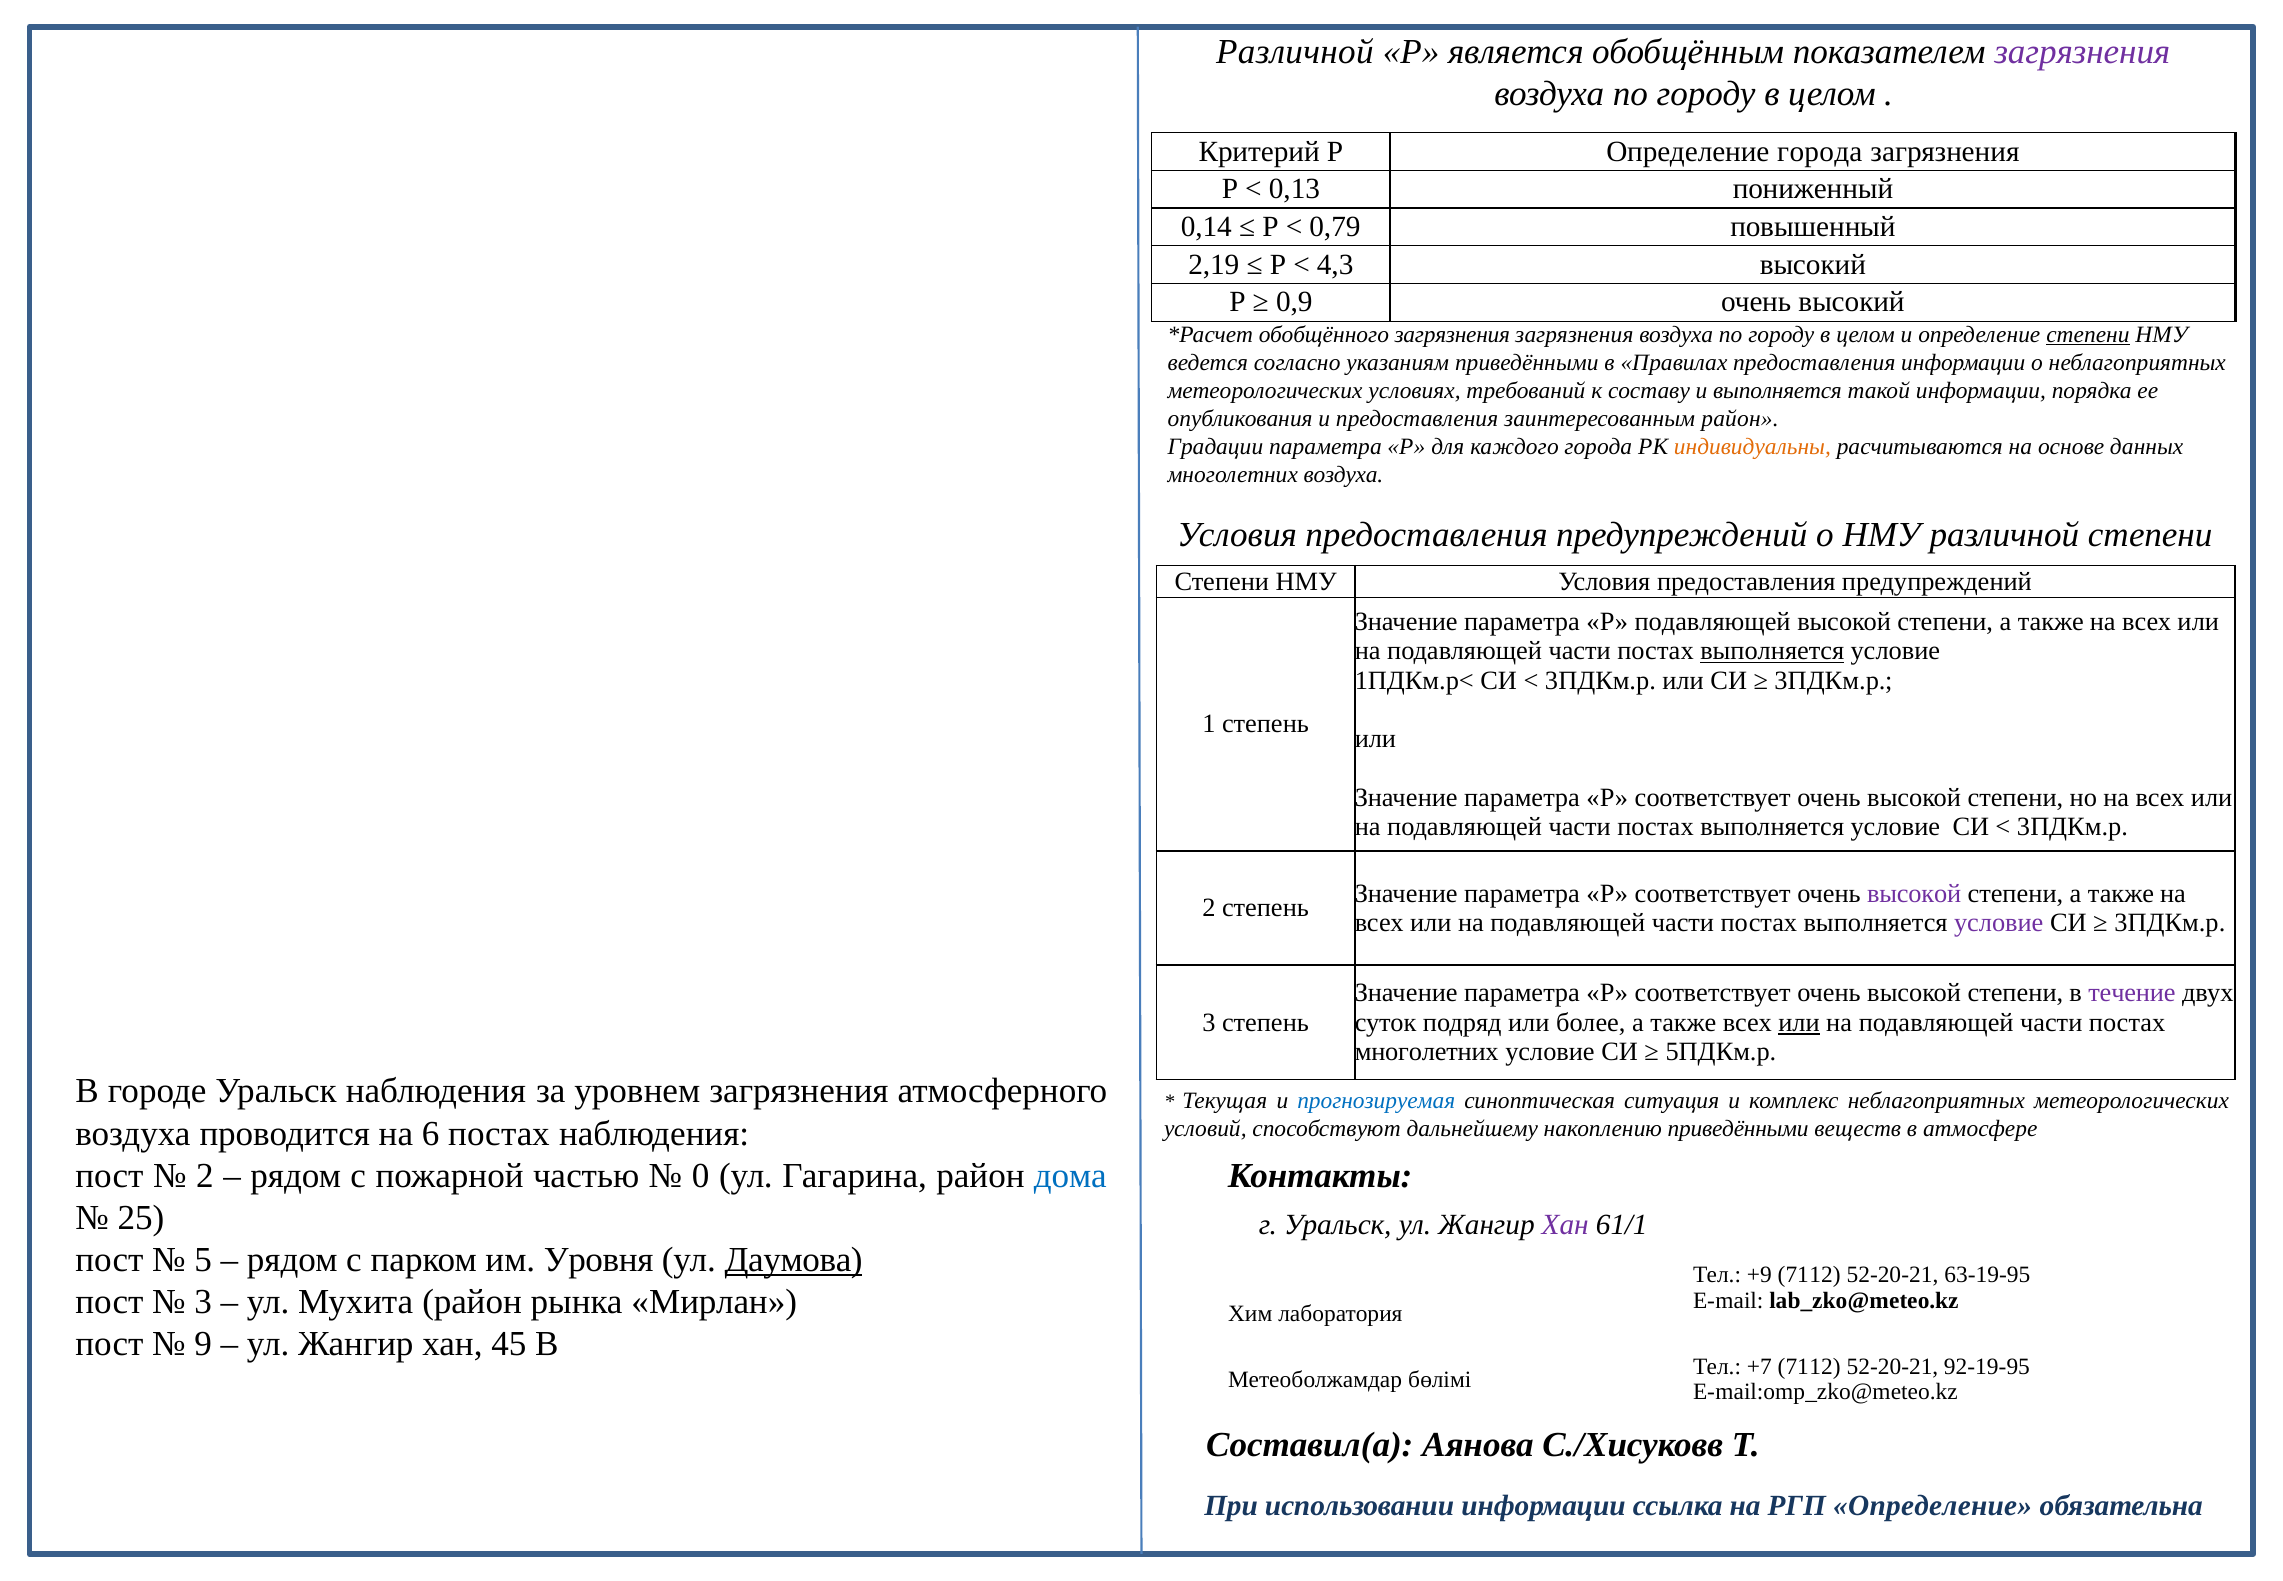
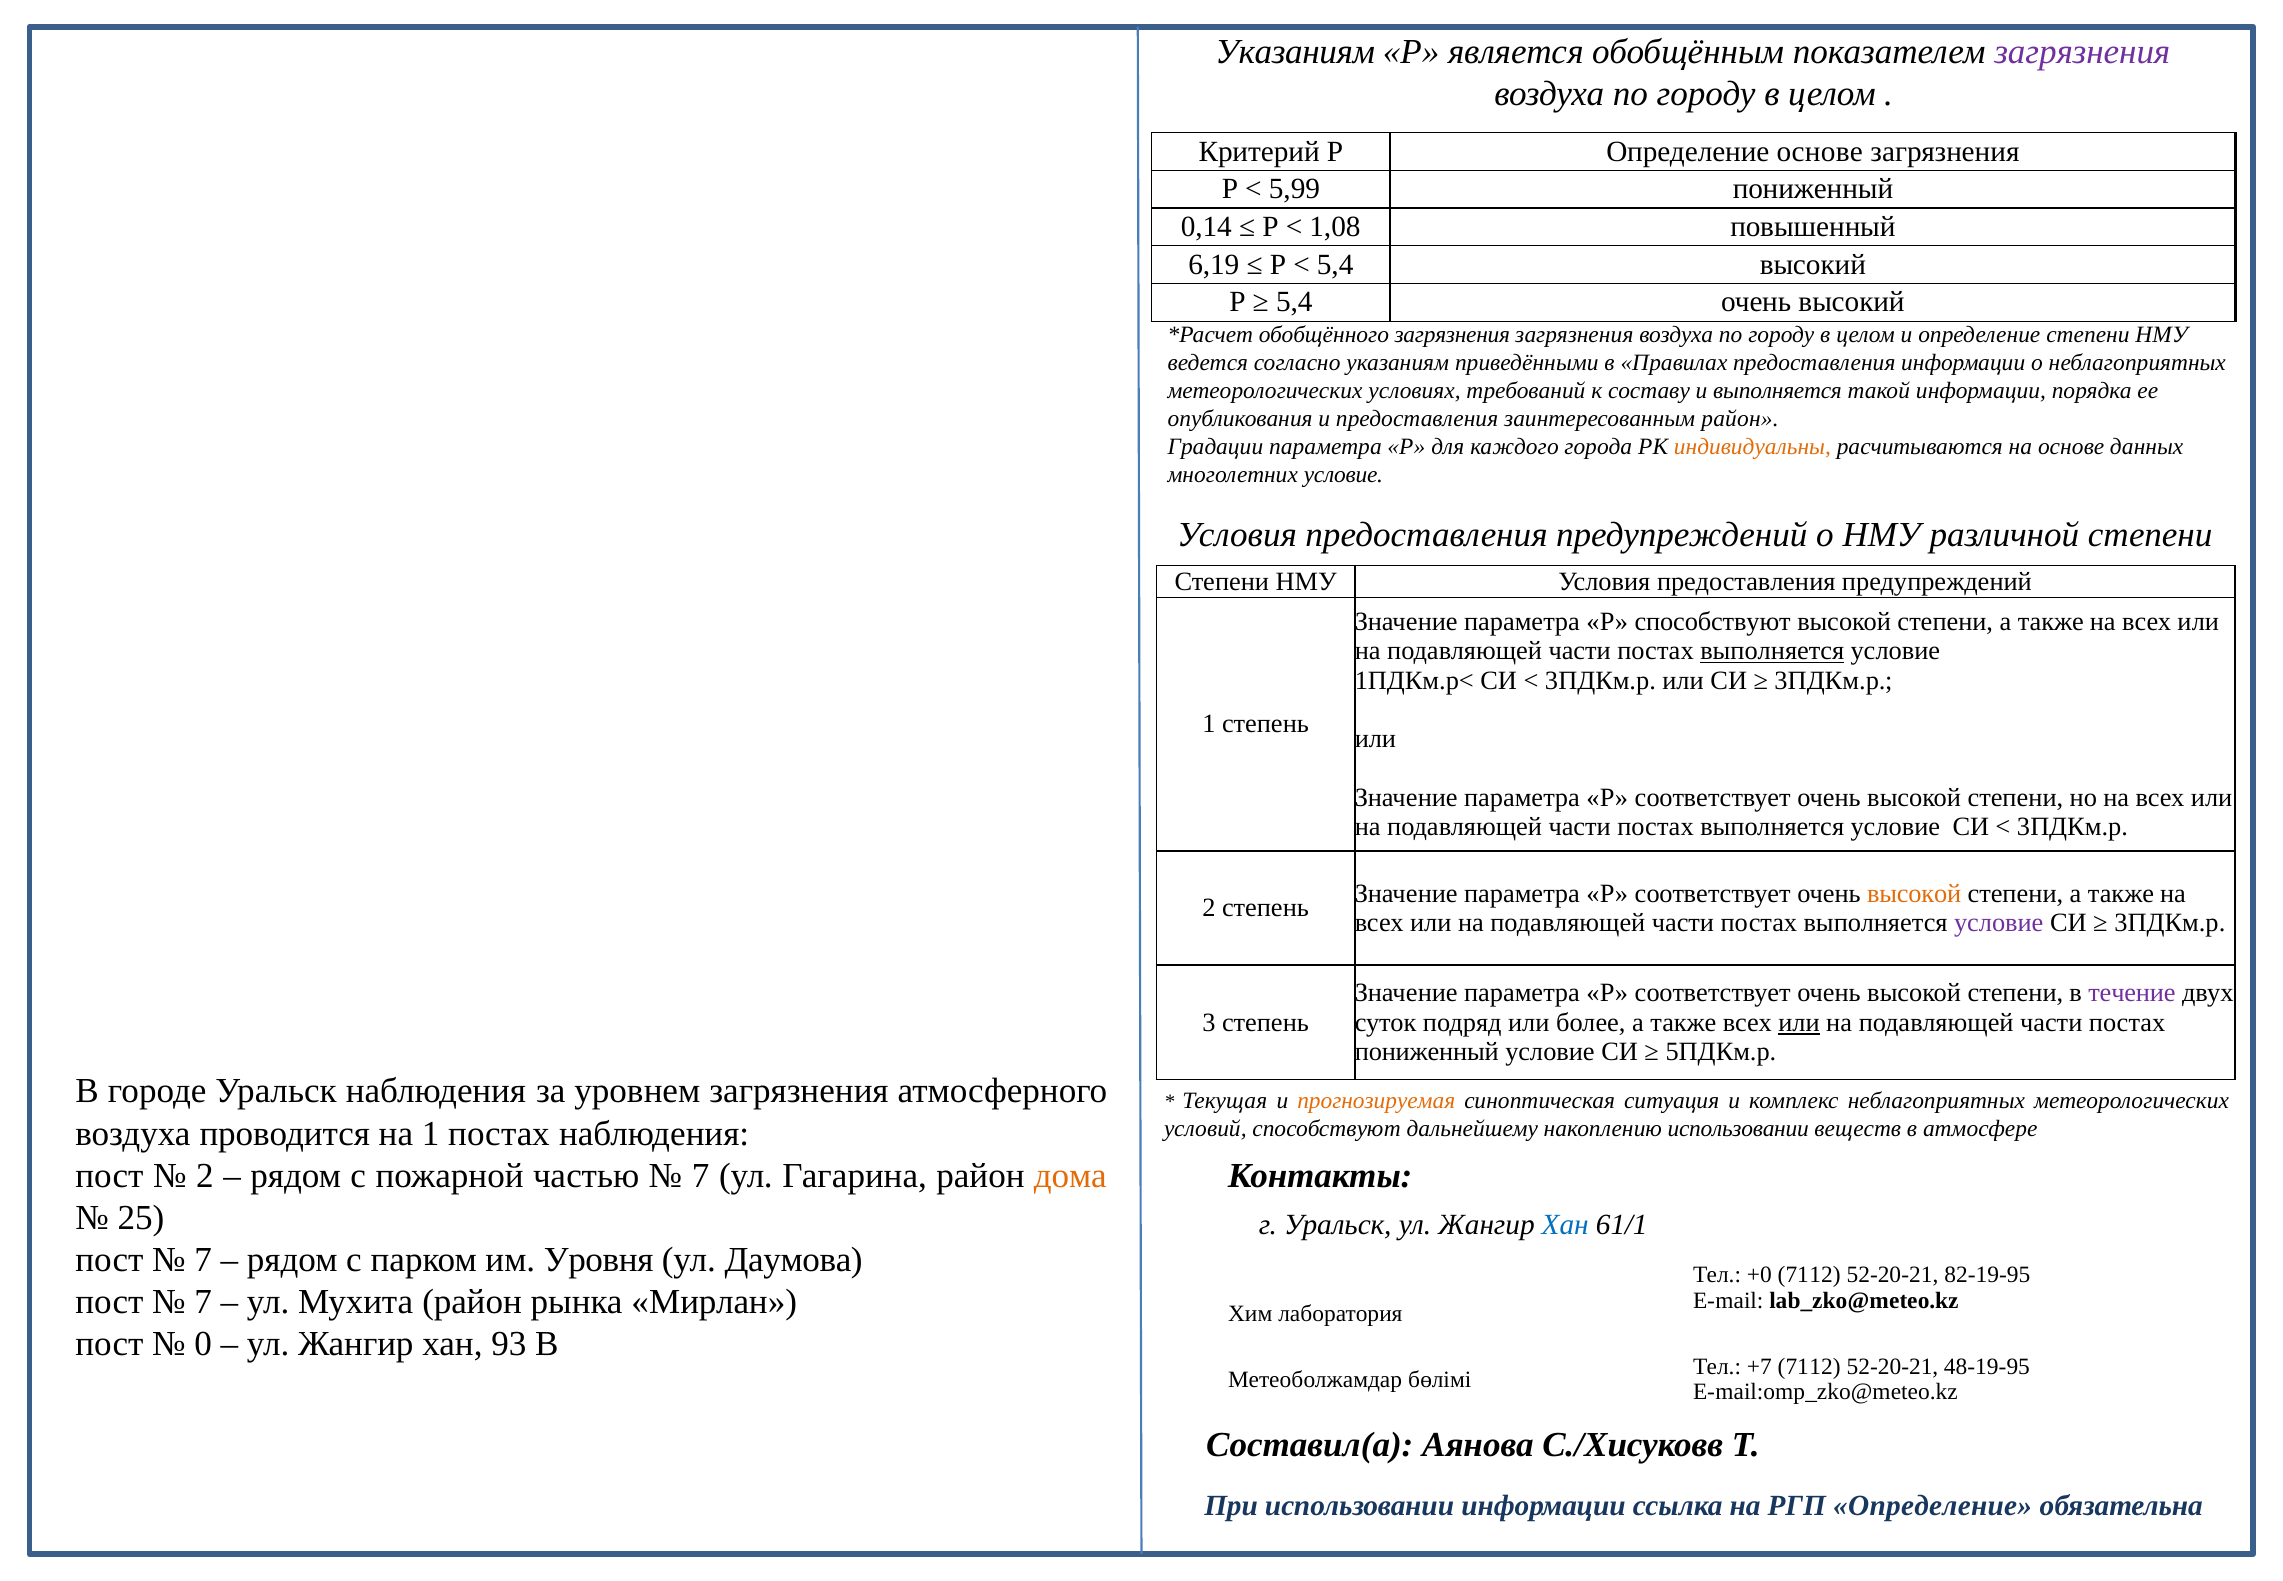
Различной: Различной -> Указаниям (1295, 52)
Определение города: города -> основе (1820, 151)
0,13: 0,13 -> 5,99 (1294, 189)
0,79: 0,79 -> 1,08 (1335, 227)
2,19: 2,19 -> 6,19 (1214, 264)
4,3: 4,3 -> 5,4 (1335, 264)
0,9: 0,9 -> 5,4 (1294, 302)
степени underline: present -> none (2088, 335)
многолетних воздуха: воздуха -> условие (1343, 475)
Р подавляющей: подавляющей -> способствуют (1713, 622)
высокой colour: purple -> orange (1914, 893)
многолетних: многолетних -> пониженный (1427, 1051)
прогнозируемая colour: blue -> orange (1376, 1101)
на 6: 6 -> 1 (431, 1133)
накоплению приведёнными: приведёнными -> использовании (1738, 1129)
0: 0 -> 7 (701, 1175)
дома colour: blue -> orange (1070, 1175)
Хан colour: purple -> blue (1565, 1224)
5: 5 -> 7 (203, 1260)
Даумова underline: present -> none (794, 1260)
+9: +9 -> +0 (1759, 1275)
63-19-95: 63-19-95 -> 82-19-95 (1987, 1275)
3: 3 -> 7 (203, 1302)
9: 9 -> 0 (203, 1344)
45: 45 -> 93 (509, 1344)
92-19-95: 92-19-95 -> 48-19-95 (1987, 1366)
